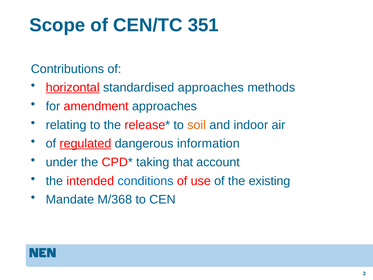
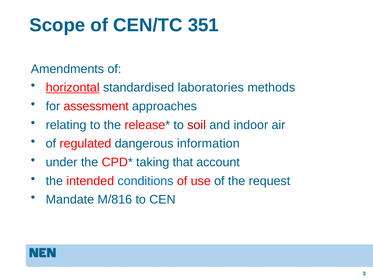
Contributions: Contributions -> Amendments (67, 69)
standardised approaches: approaches -> laboratories (211, 88)
amendment: amendment -> assessment (96, 106)
soil colour: orange -> red (197, 125)
regulated underline: present -> none (85, 143)
existing: existing -> request (269, 181)
M/368: M/368 -> M/816 (115, 199)
